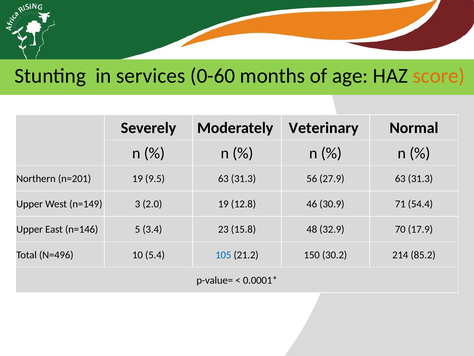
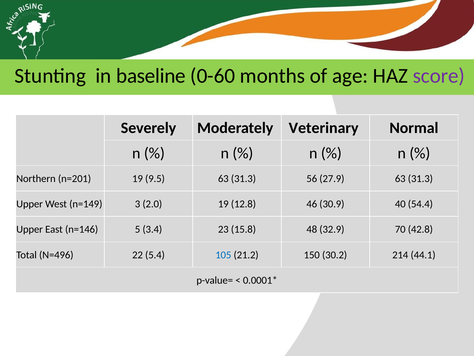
services: services -> baseline (151, 76)
score colour: orange -> purple (439, 76)
71: 71 -> 40 (400, 204)
17.9: 17.9 -> 42.8 (420, 229)
10: 10 -> 22 (138, 255)
85.2: 85.2 -> 44.1 (423, 255)
